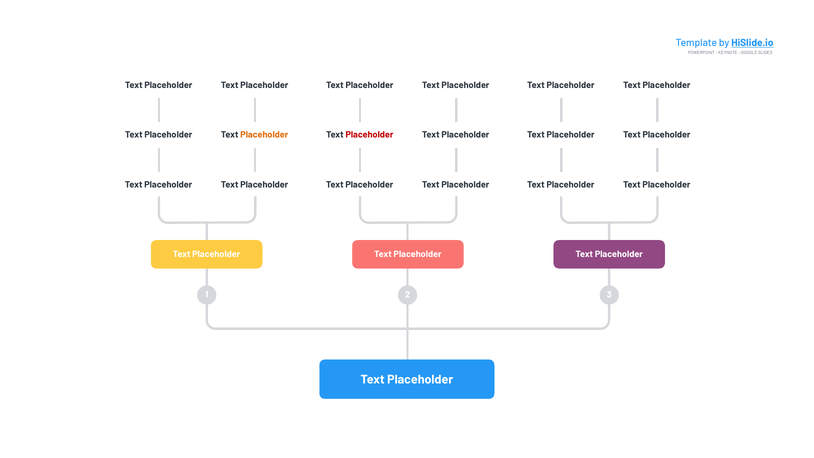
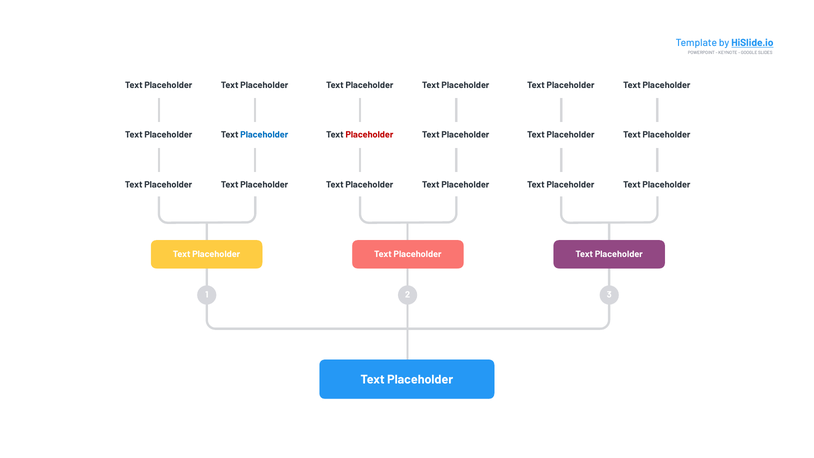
Placeholder colour: orange -> blue (264, 135)
